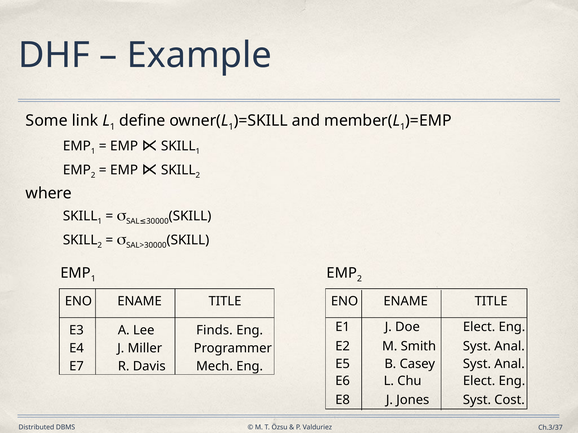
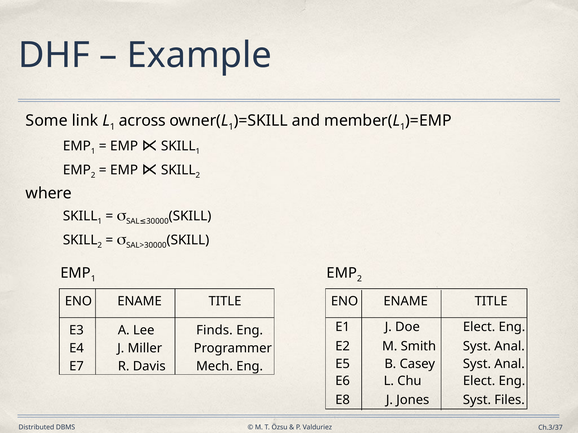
define: define -> across (142, 121)
Cost: Cost -> Files (510, 400)
